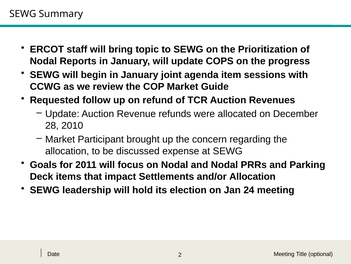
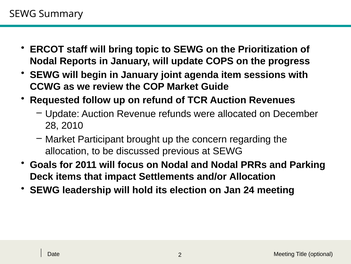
expense: expense -> previous (181, 151)
